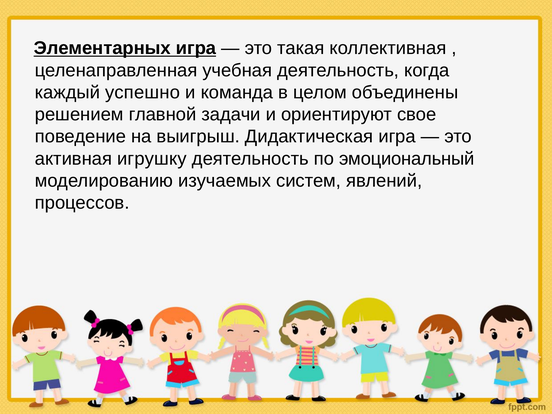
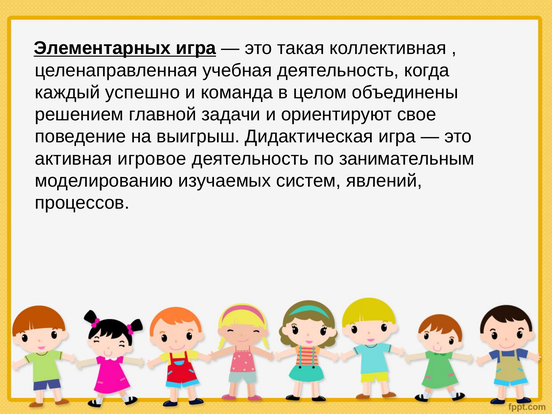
игрушку: игрушку -> игровое (152, 159)
эмоциональный: эмоциональный -> занимательным (407, 159)
